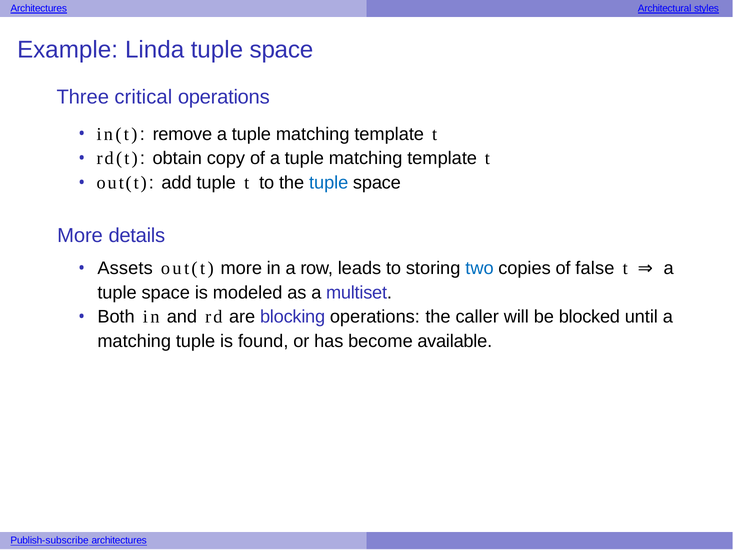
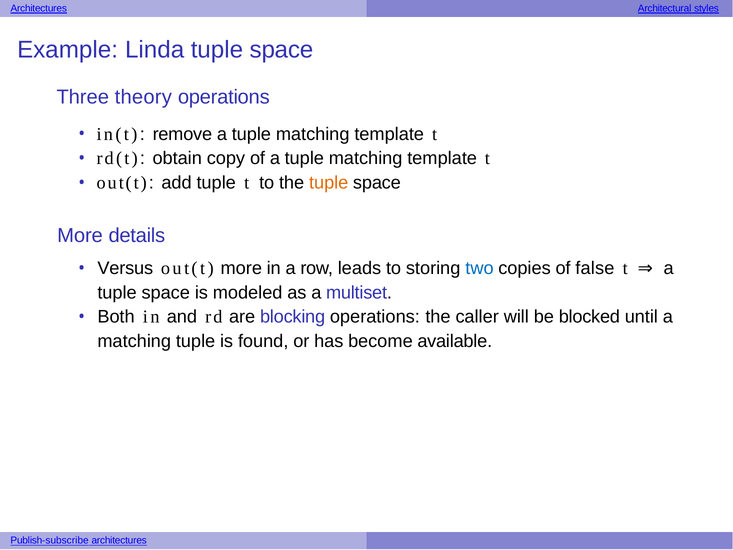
critical: critical -> theory (143, 97)
tuple colour: blue -> orange (329, 183)
Assets: Assets -> Versus (125, 269)
